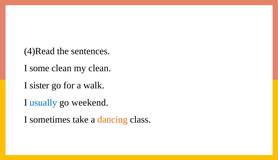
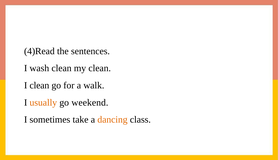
some: some -> wash (39, 68)
I sister: sister -> clean (39, 85)
usually colour: blue -> orange (43, 103)
